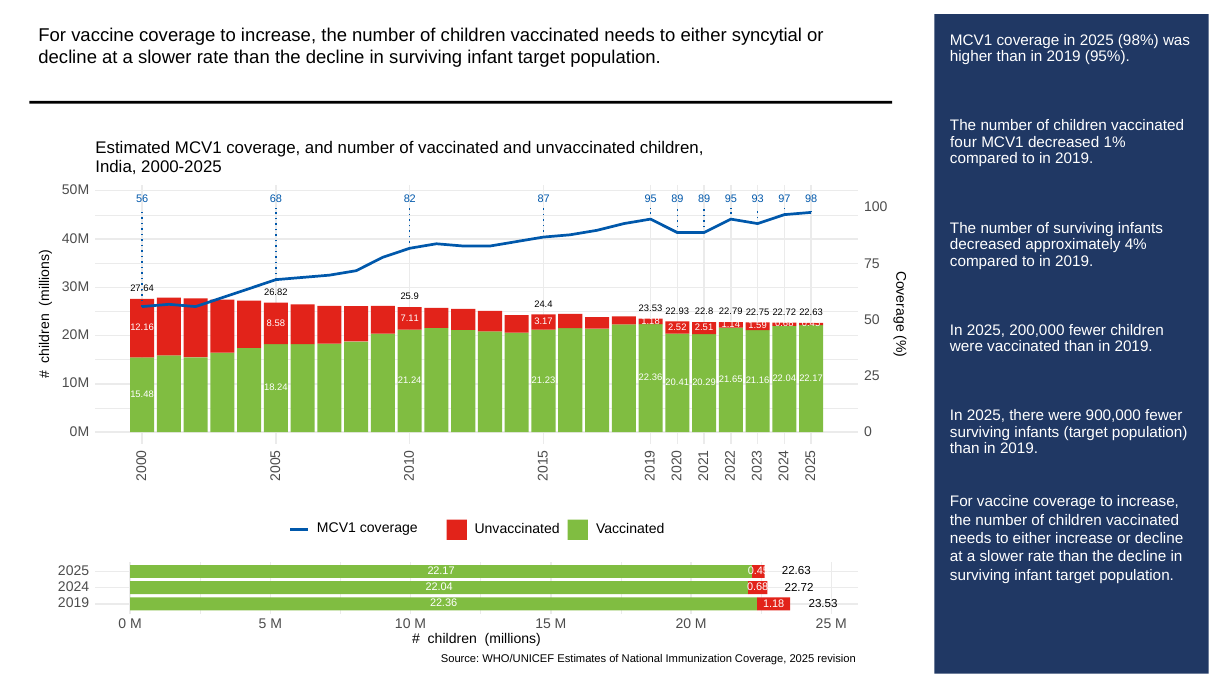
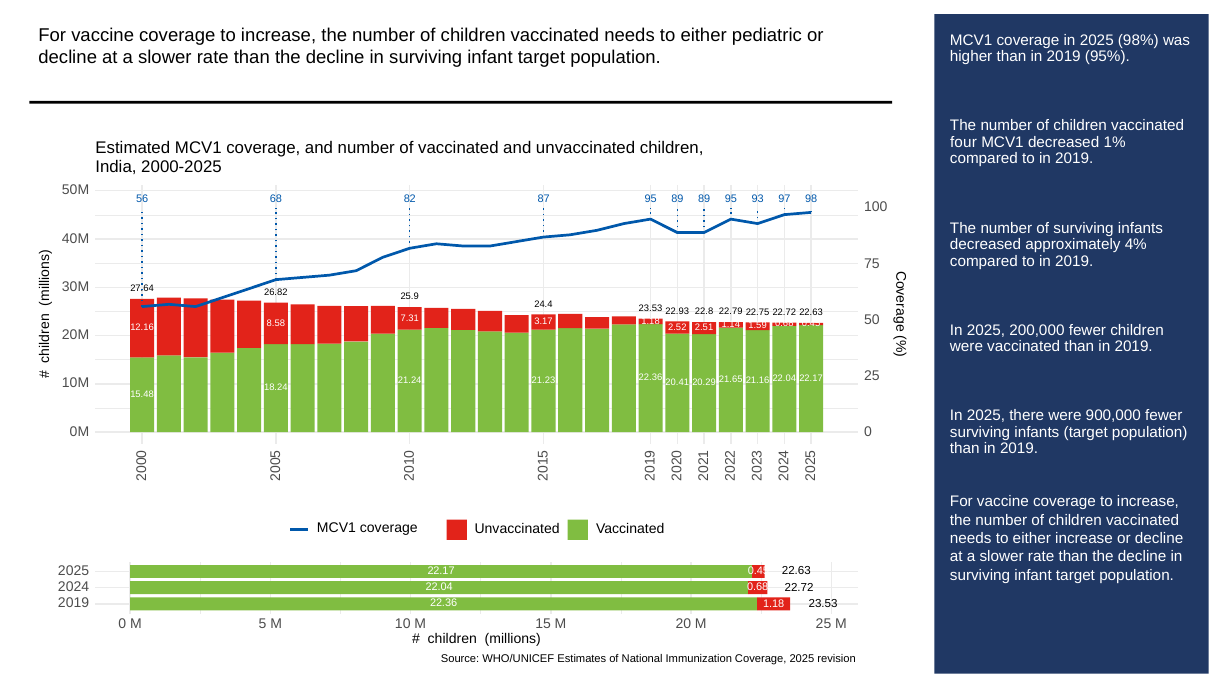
syncytial: syncytial -> pediatric (767, 35)
7.11: 7.11 -> 7.31 (410, 318)
